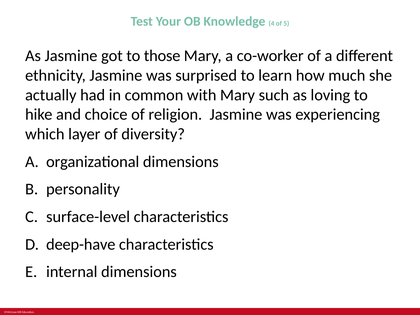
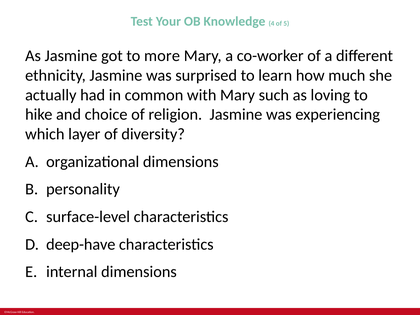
those: those -> more (162, 56)
